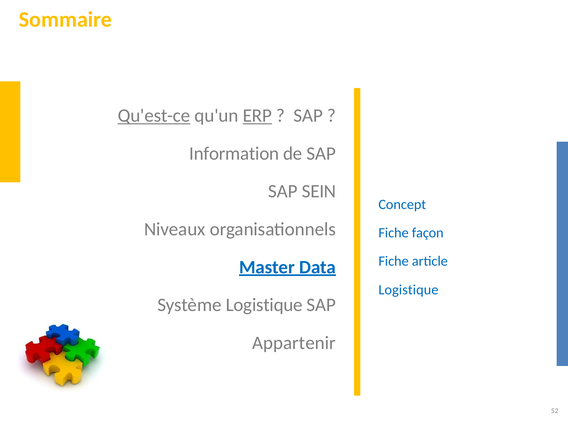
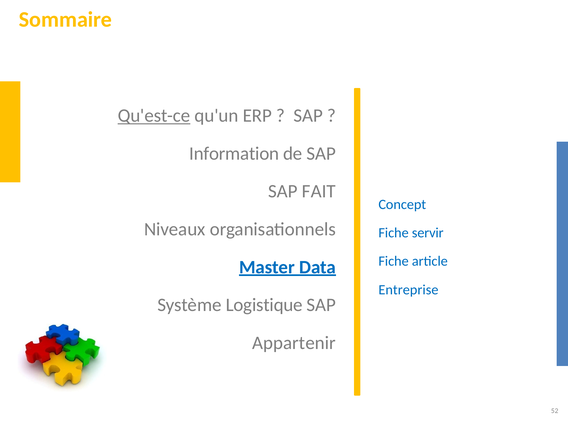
ERP underline: present -> none (257, 116)
SEIN: SEIN -> FAIT (319, 191)
façon: façon -> servir (428, 233)
Logistique: Logistique -> Entreprise (408, 290)
